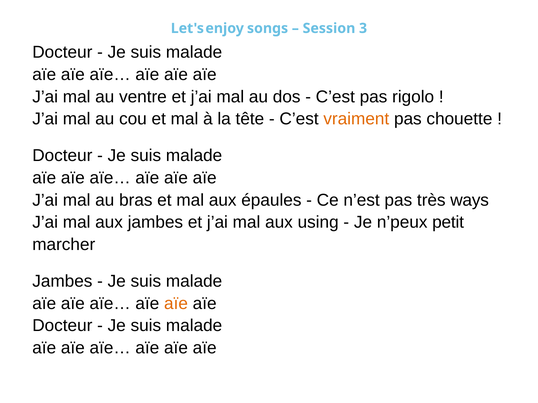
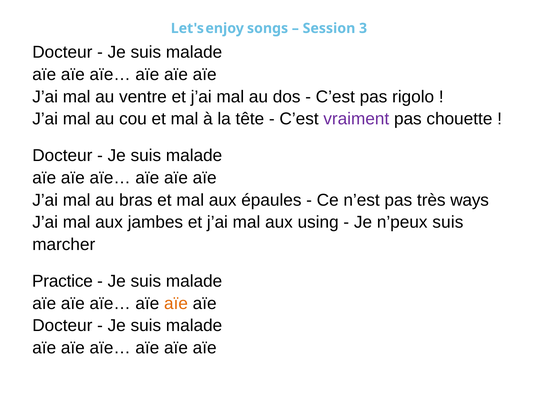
vraiment colour: orange -> purple (356, 119)
n’peux petit: petit -> suis (448, 223)
Jambes: Jambes -> Practice (62, 282)
